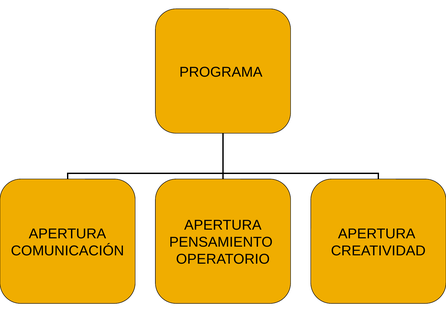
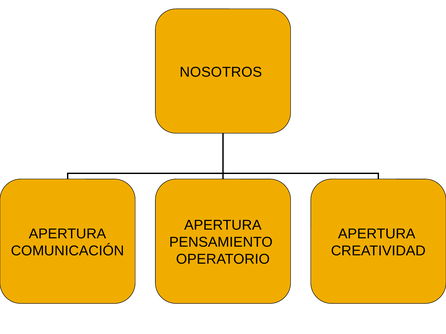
PROGRAMA: PROGRAMA -> NOSOTROS (221, 72)
